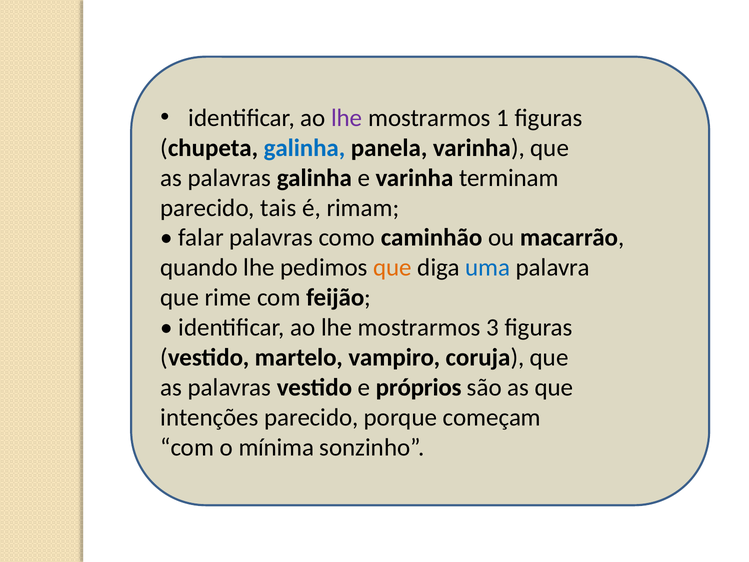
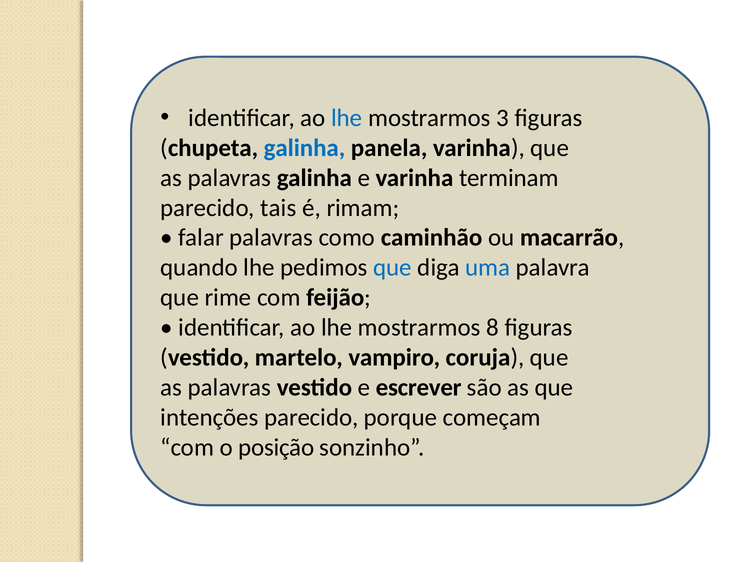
lhe colour: purple -> blue (347, 118)
1: 1 -> 3 (503, 118)
que colour: orange -> blue (392, 268)
3: 3 -> 8 (493, 328)
próprios: próprios -> escrever (419, 387)
mínima: mínima -> posição (276, 447)
